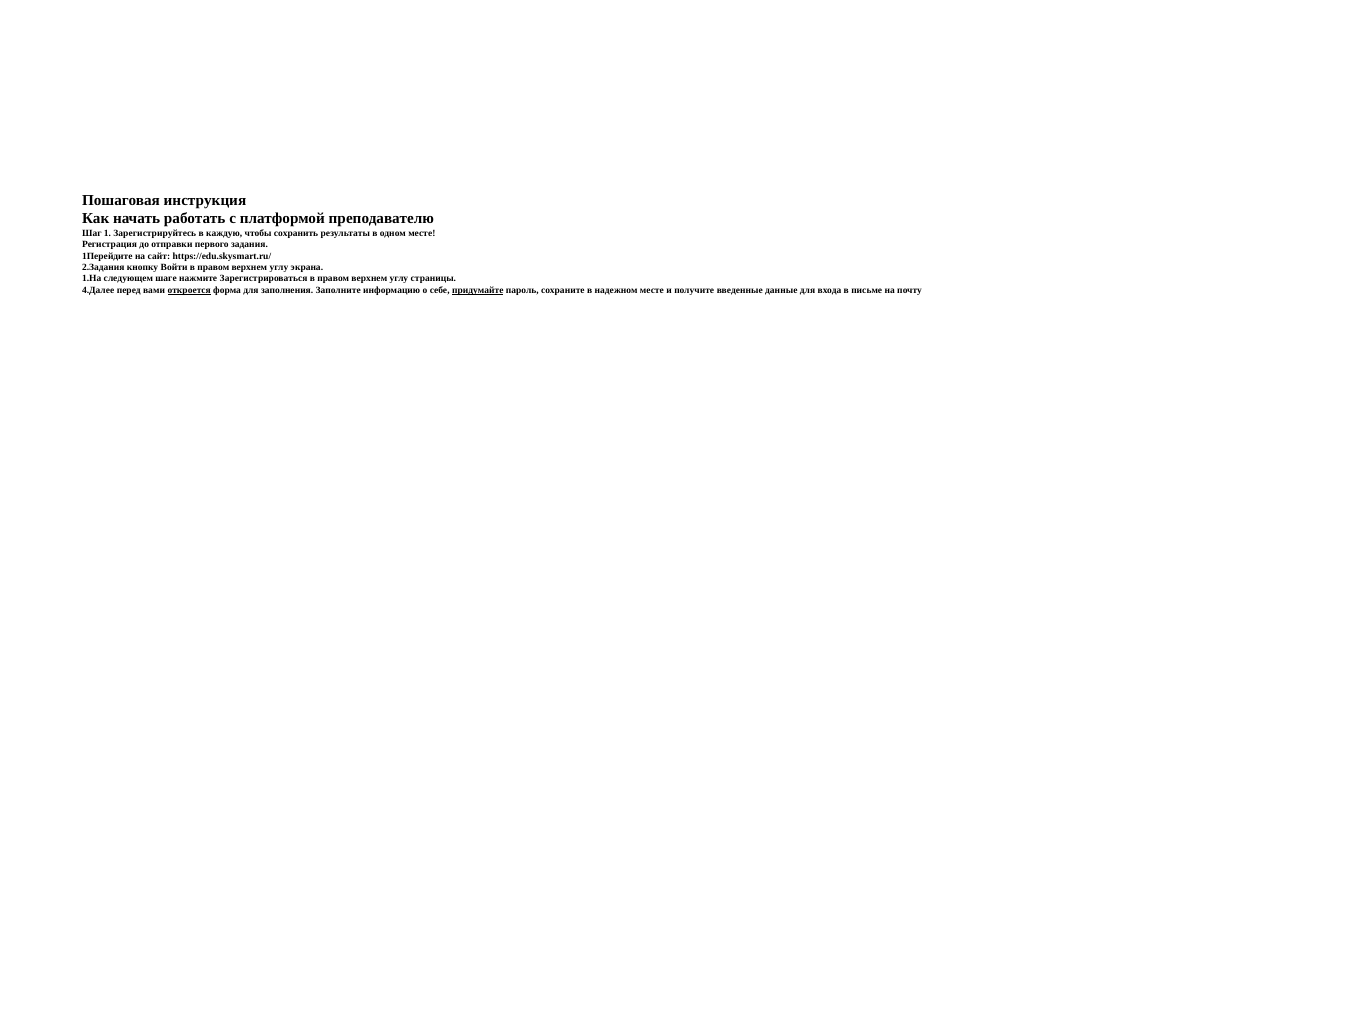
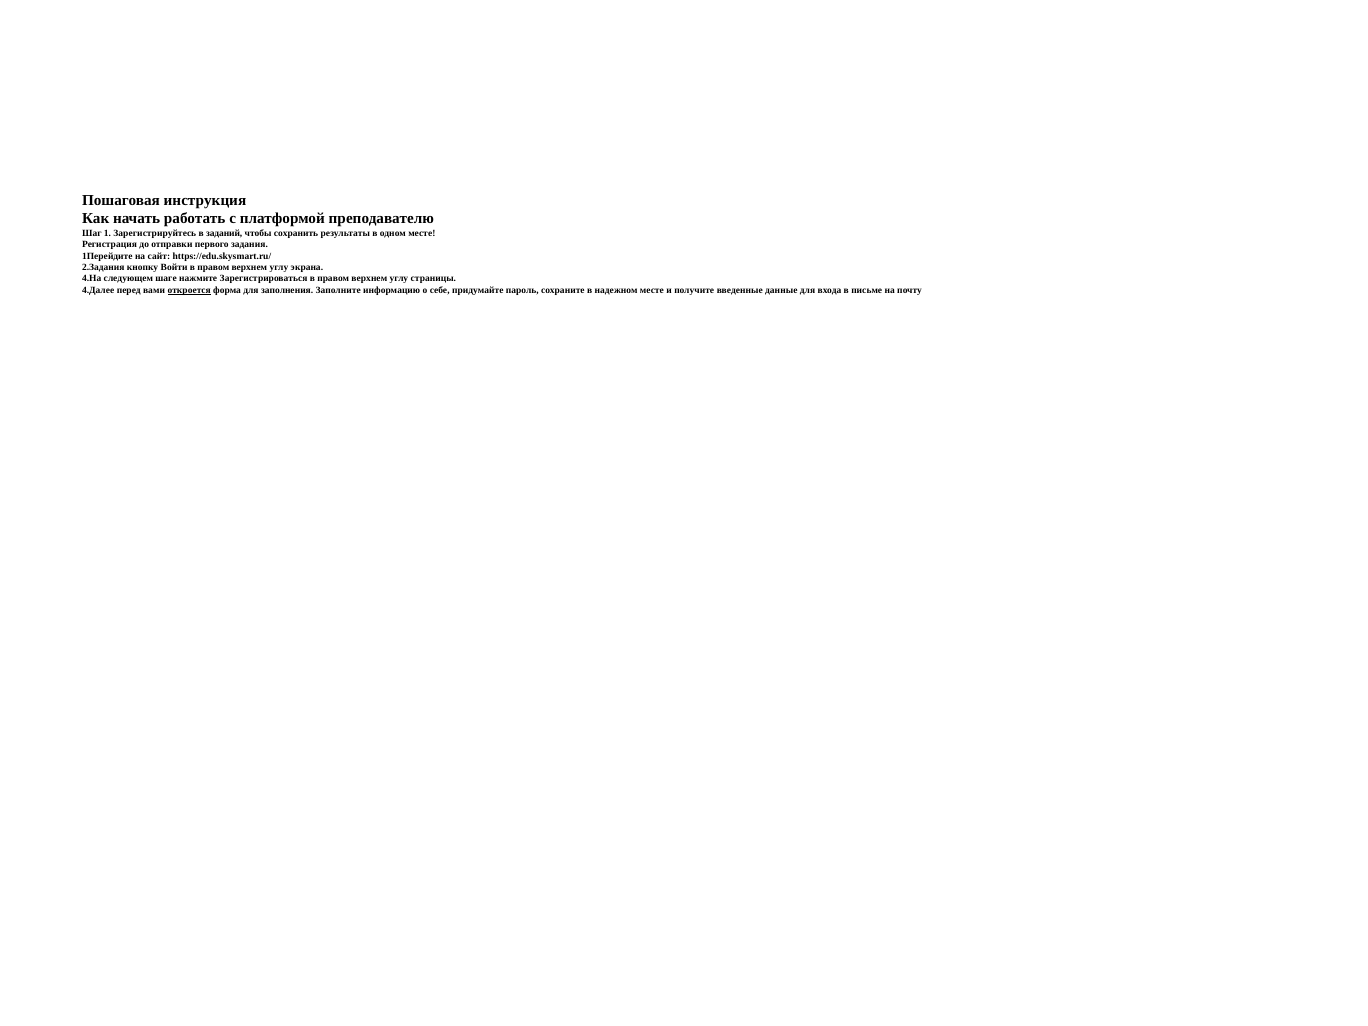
каждую: каждую -> заданий (224, 233)
1.На: 1.На -> 4.На (92, 279)
придумайте underline: present -> none (478, 290)
